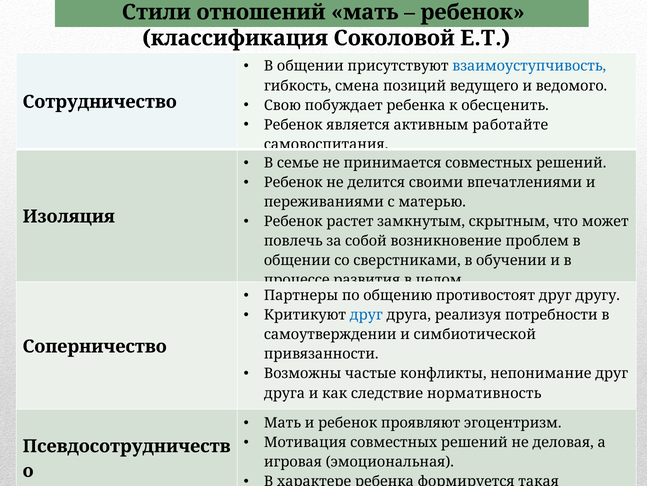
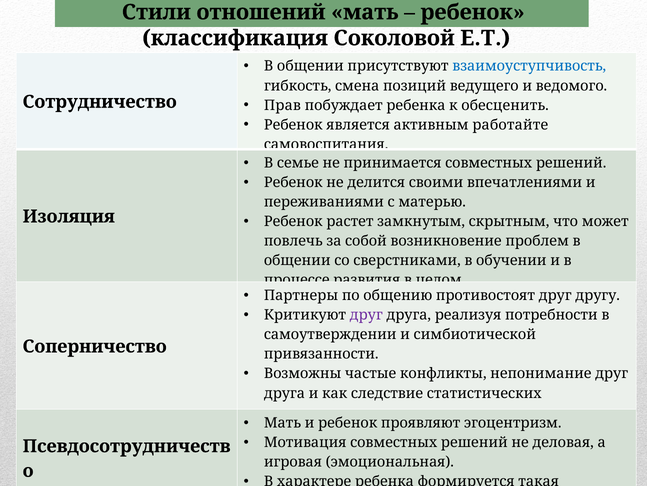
Свою: Свою -> Прав (282, 105)
друг colour: blue -> purple (366, 315)
нормативность: нормативность -> статистических (484, 393)
